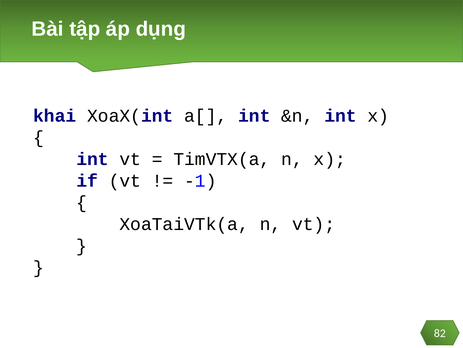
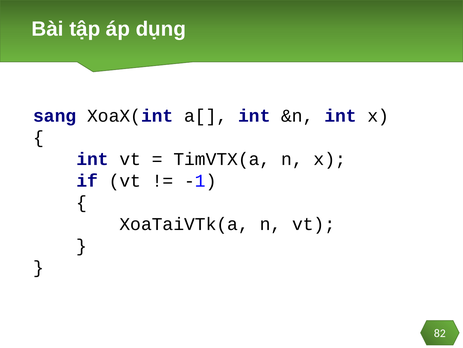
khai: khai -> sang (55, 116)
